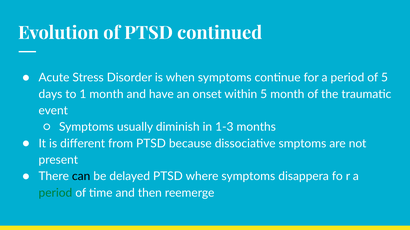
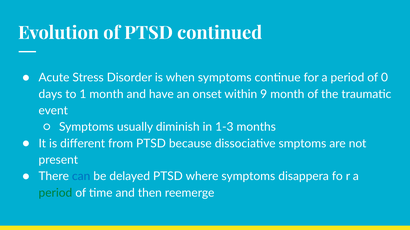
of 5: 5 -> 0 (384, 78)
within 5: 5 -> 9 (264, 94)
can colour: black -> blue (81, 177)
